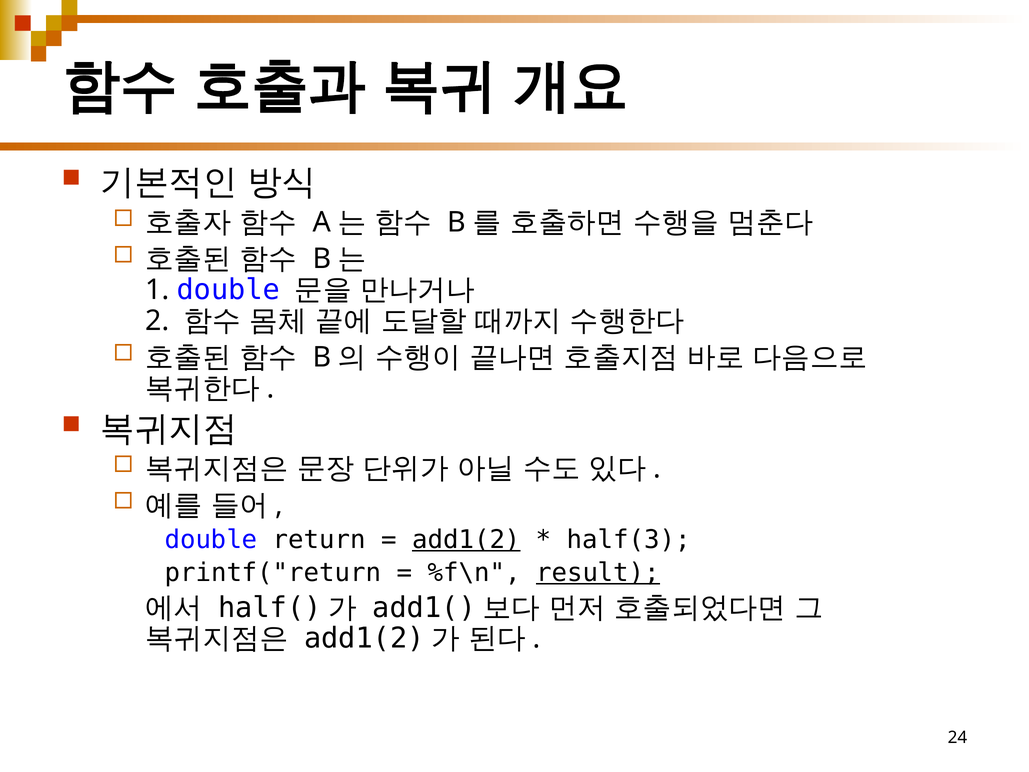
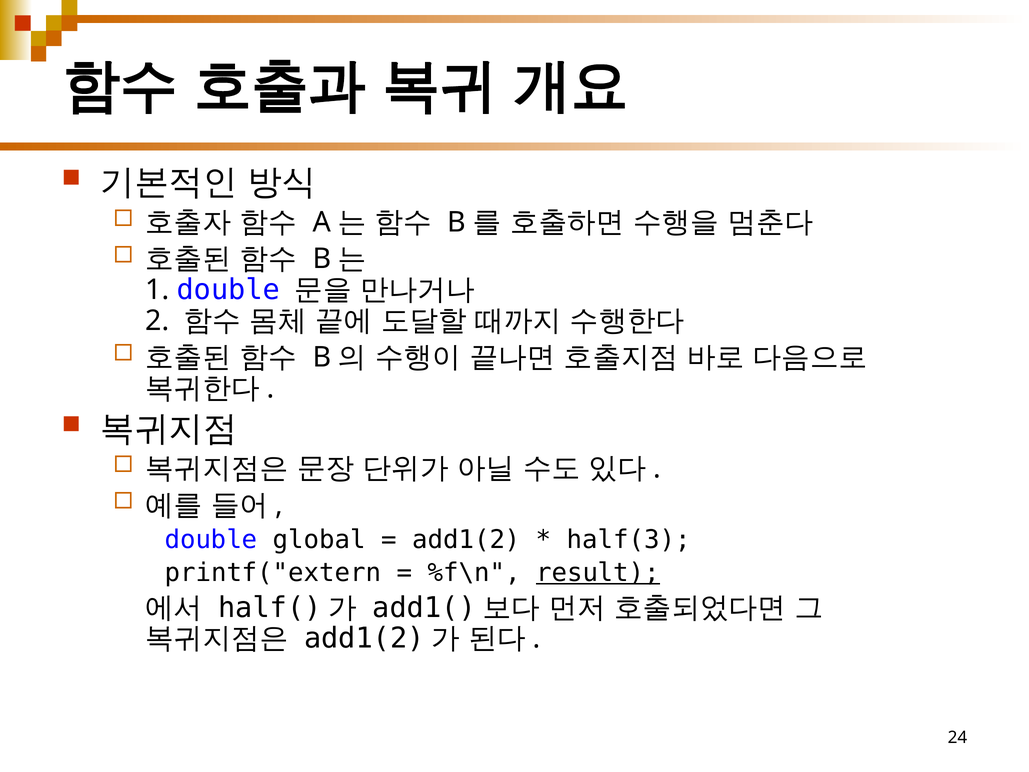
return: return -> global (319, 539)
add1(2 underline: present -> none (466, 539)
printf("return: printf("return -> printf("extern (273, 572)
